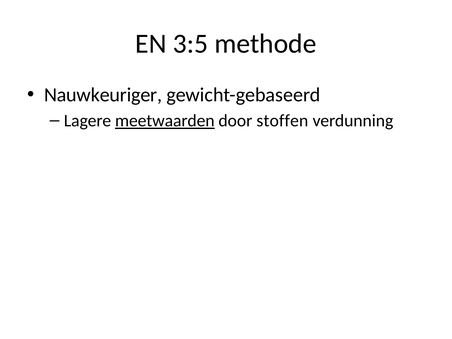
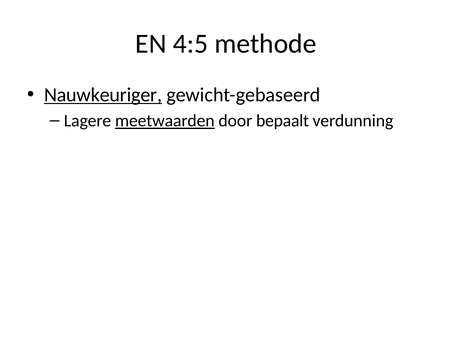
3:5: 3:5 -> 4:5 (190, 44)
Nauwkeuriger underline: none -> present (103, 95)
stoffen: stoffen -> bepaalt (283, 121)
